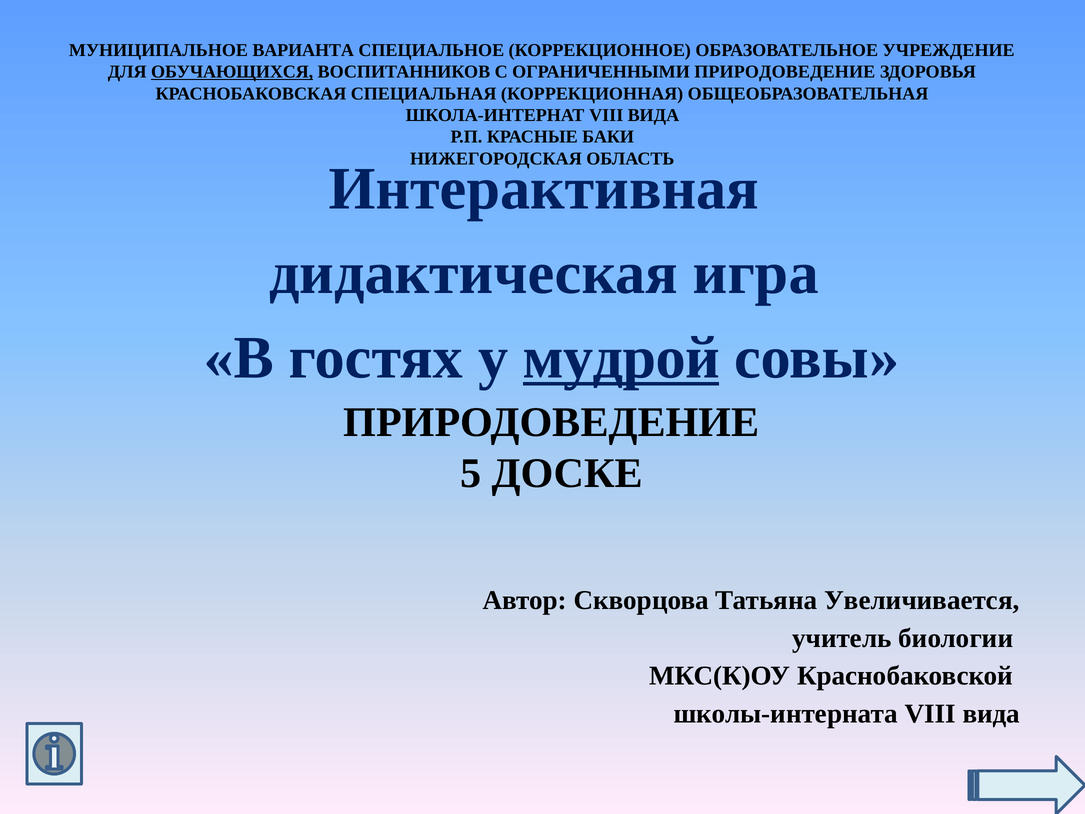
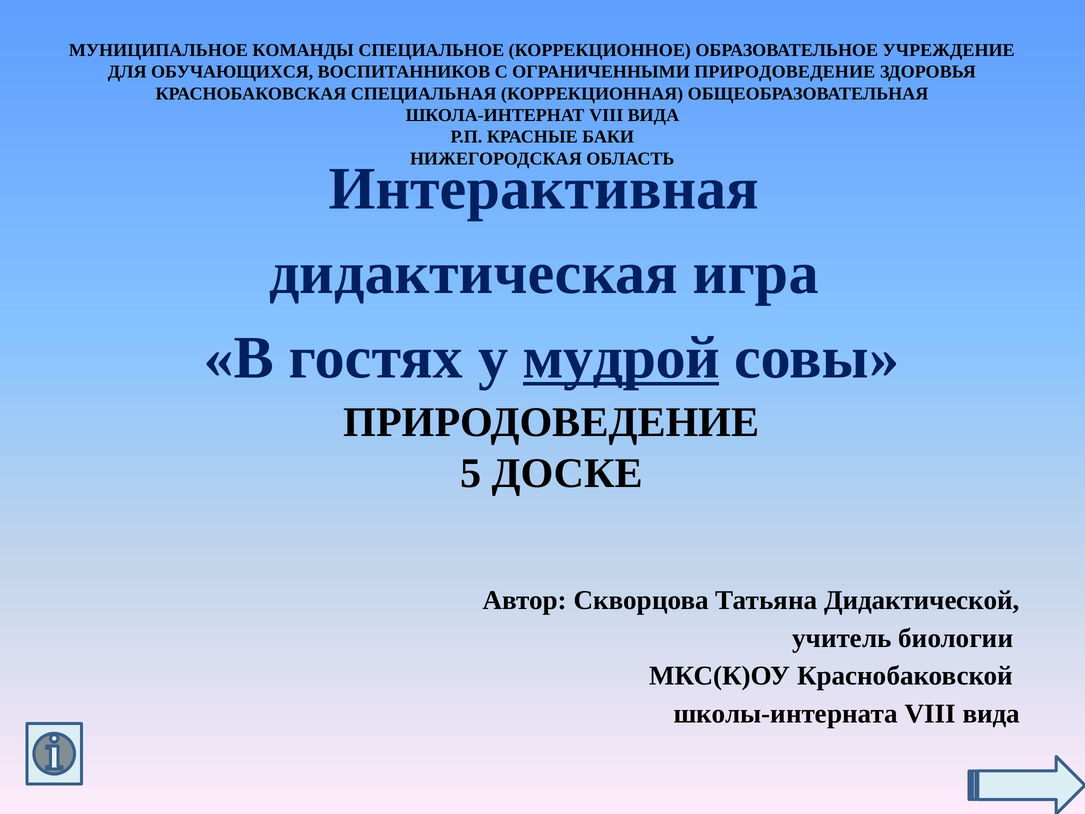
ВАРИАНТА: ВАРИАНТА -> КОМАНДЫ (303, 50)
ОБУЧАЮЩИХСЯ underline: present -> none (232, 72)
Увеличивается: Увеличивается -> Дидактической (922, 600)
